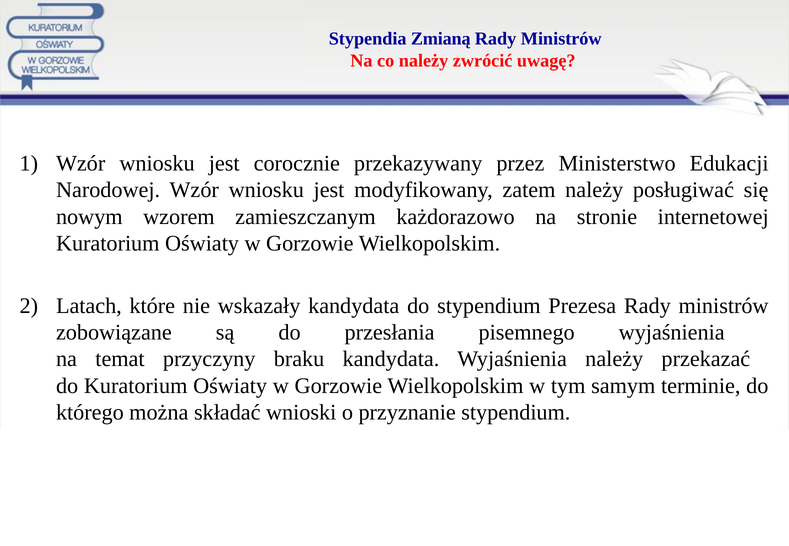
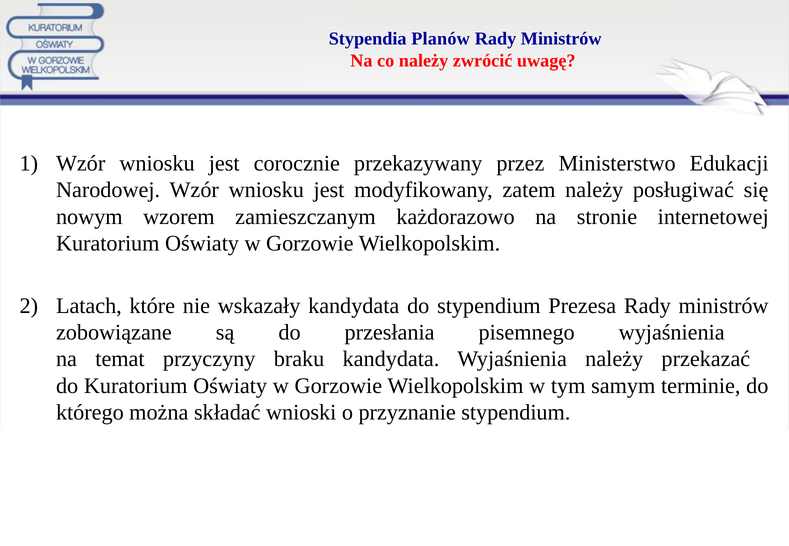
Zmianą: Zmianą -> Planów (441, 39)
